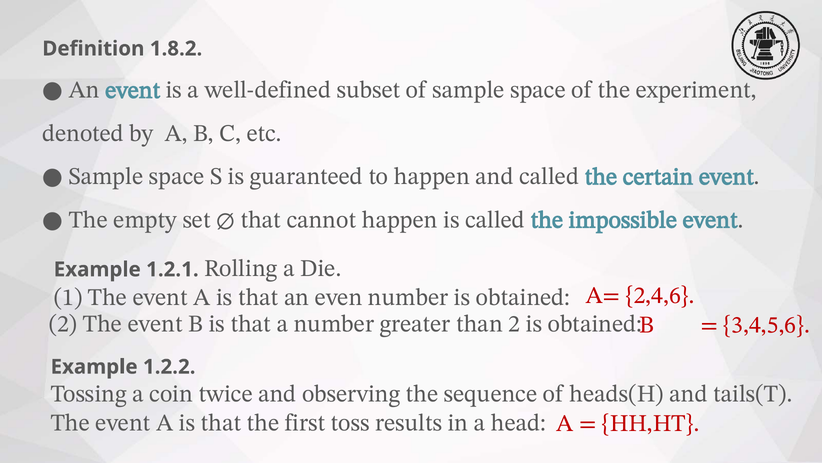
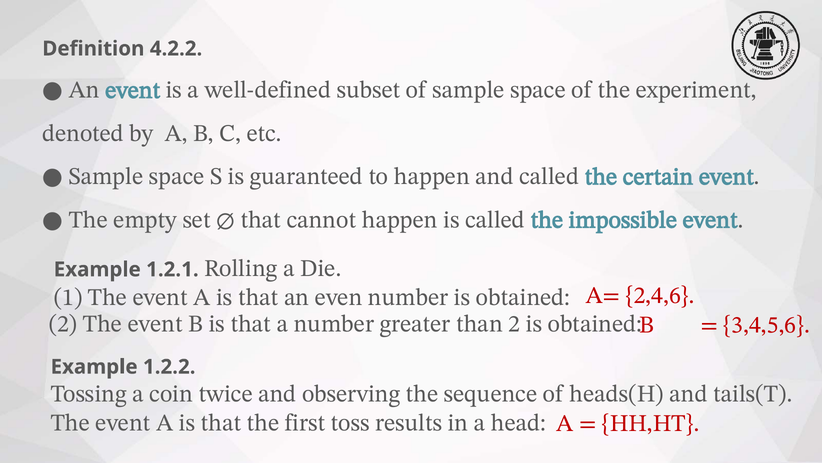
1.8.2: 1.8.2 -> 4.2.2 (176, 49)
